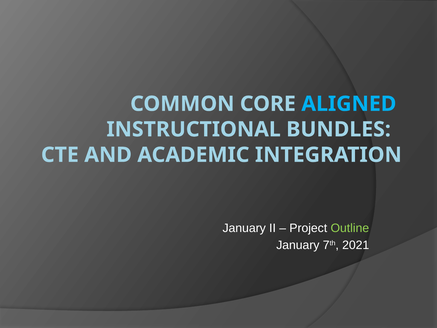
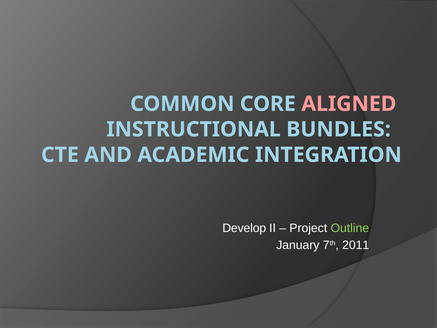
ALIGNED colour: light blue -> pink (349, 104)
January: January -> Develop (244, 228)
2021: 2021 -> 2011 (356, 245)
